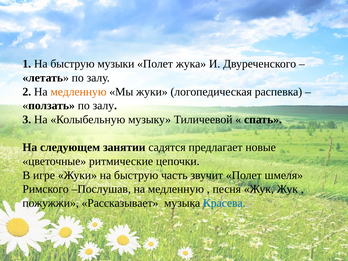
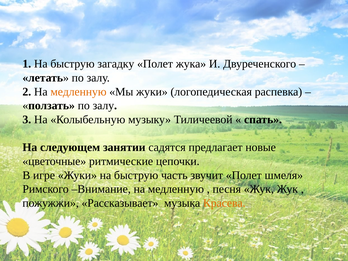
музыки: музыки -> загадку (116, 64)
Послушав: Послушав -> Внимание (101, 189)
Красева colour: blue -> orange (224, 203)
